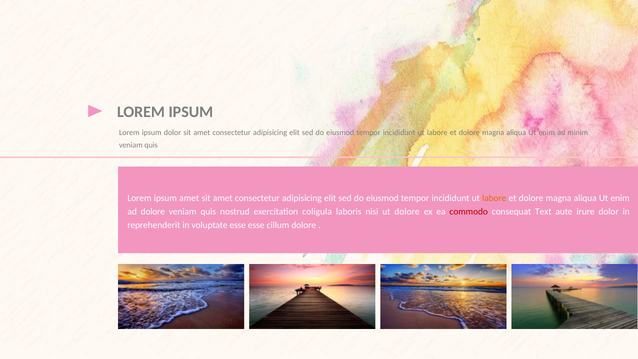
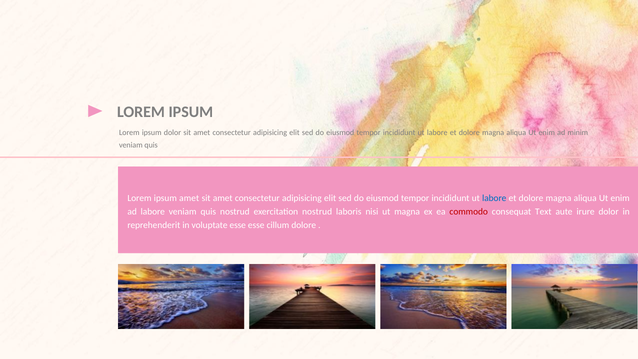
labore colour: orange -> blue (494, 198)
ad dolore: dolore -> labore (153, 212)
exercitation coligula: coligula -> nostrud (317, 212)
ut dolore: dolore -> magna (407, 212)
